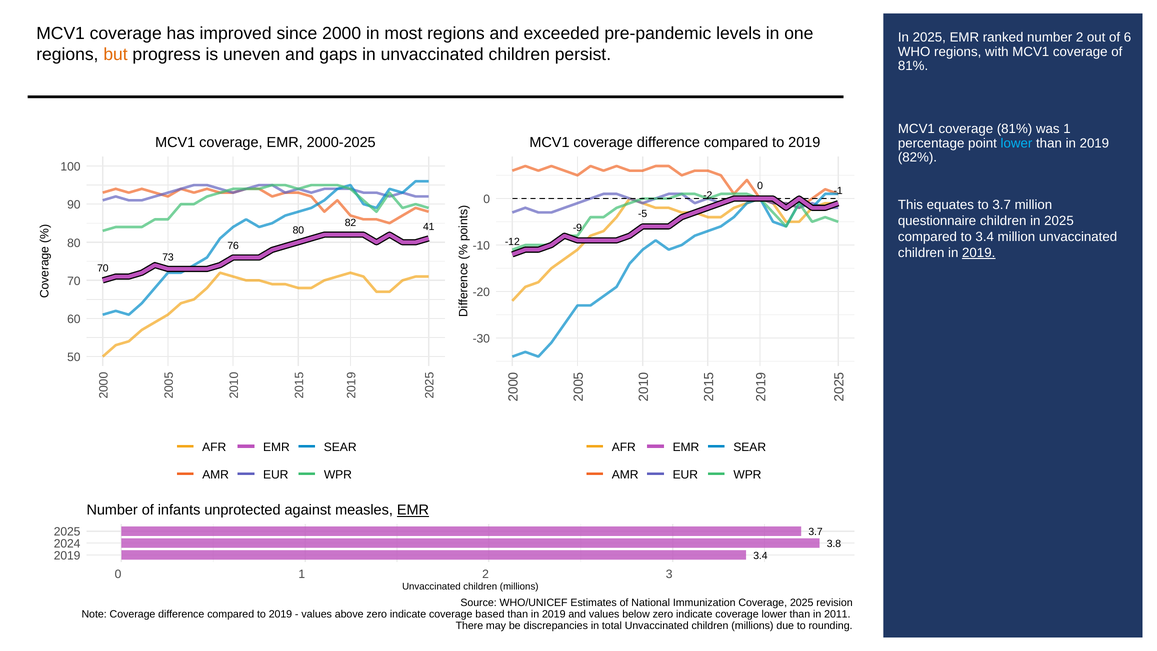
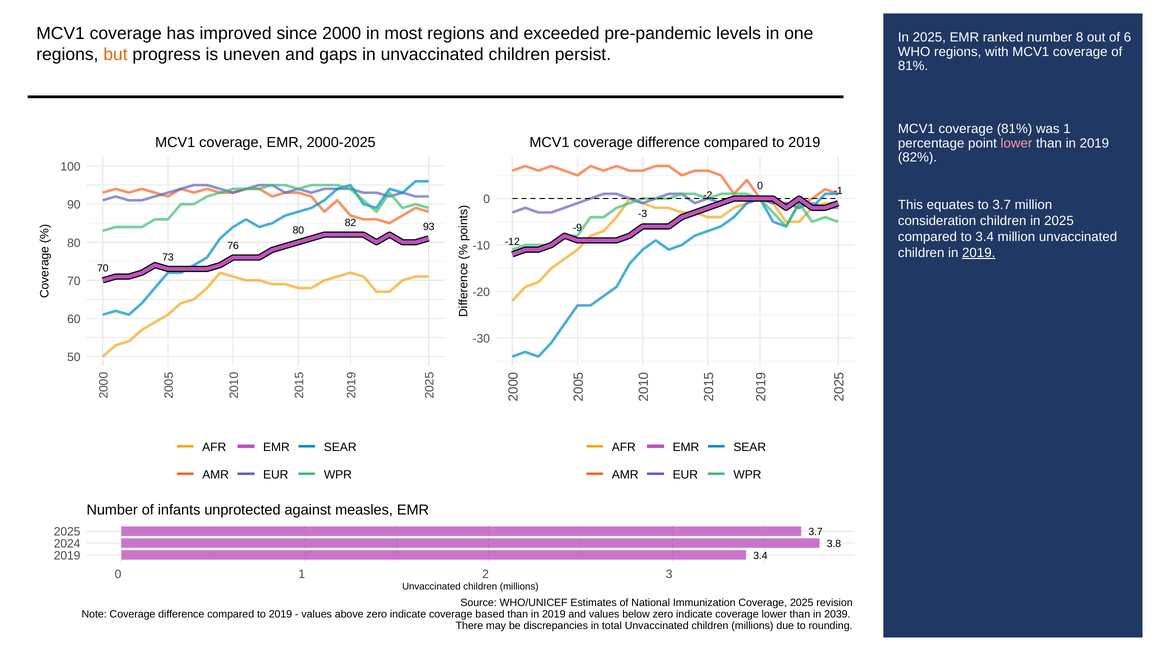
number 2: 2 -> 8 (1080, 37)
lower colour: light blue -> pink (1016, 143)
-5: -5 -> -3 (643, 214)
questionnaire: questionnaire -> consideration (937, 221)
41: 41 -> 93 (429, 227)
EMR underline: present -> none (413, 510)
2011: 2011 -> 2039 (837, 614)
